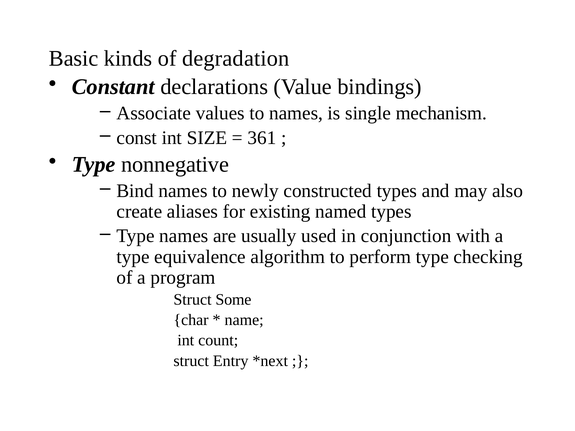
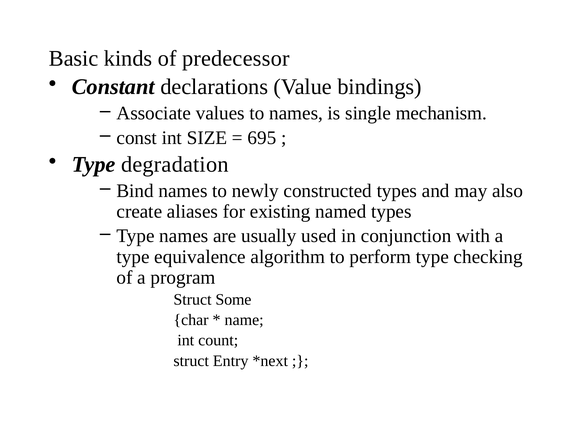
degradation: degradation -> predecessor (236, 58)
361: 361 -> 695 (262, 138)
nonnegative: nonnegative -> degradation (175, 165)
